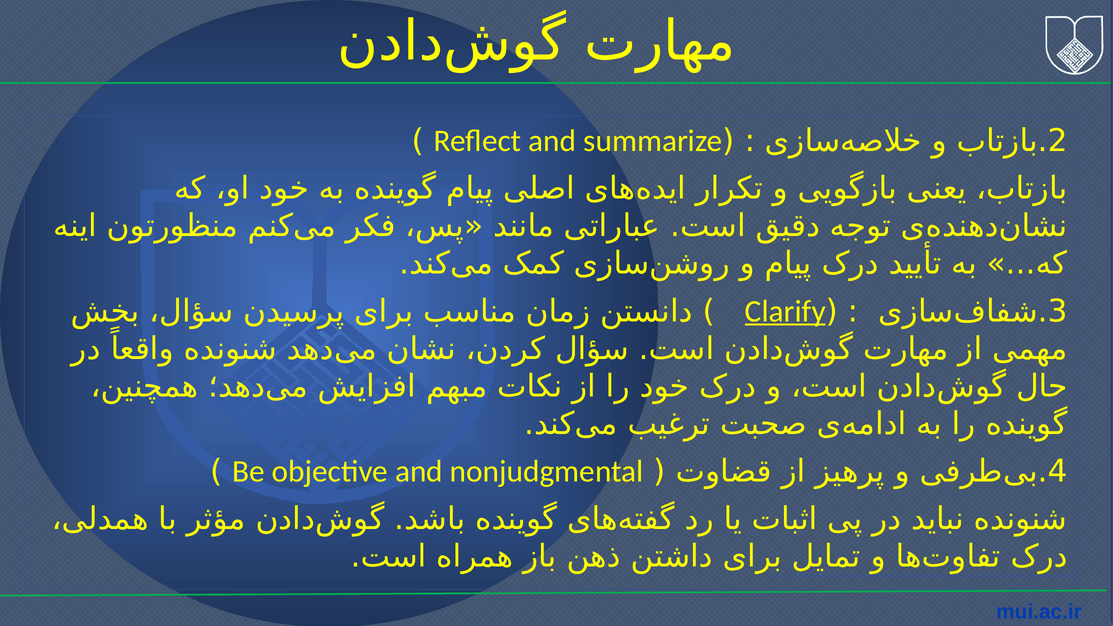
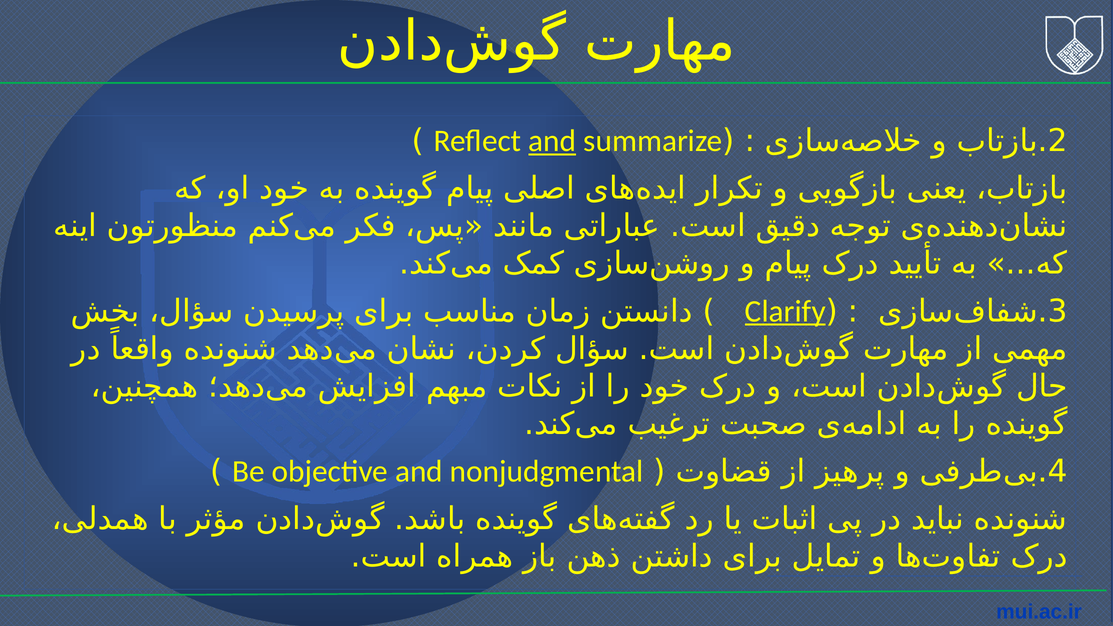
and underline: none -> present (552, 141)
